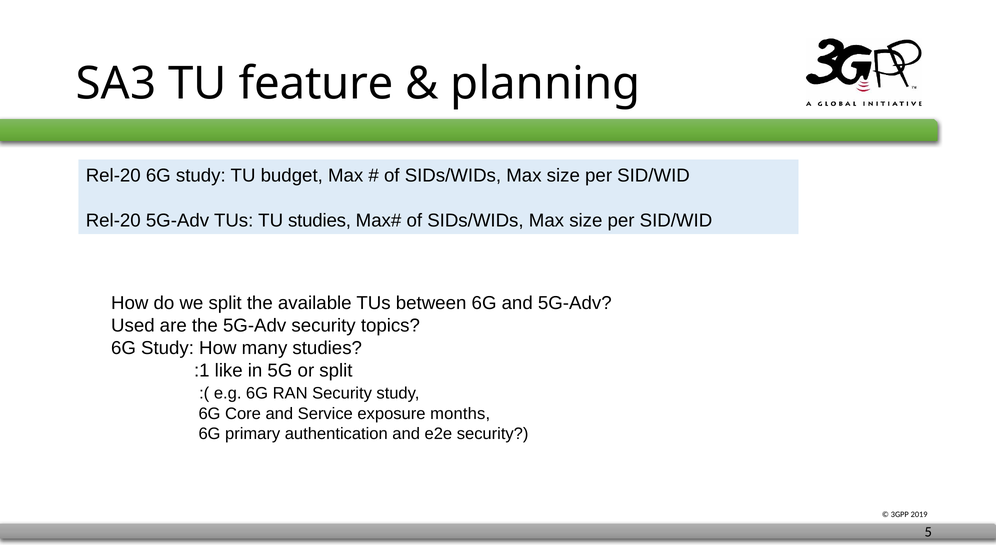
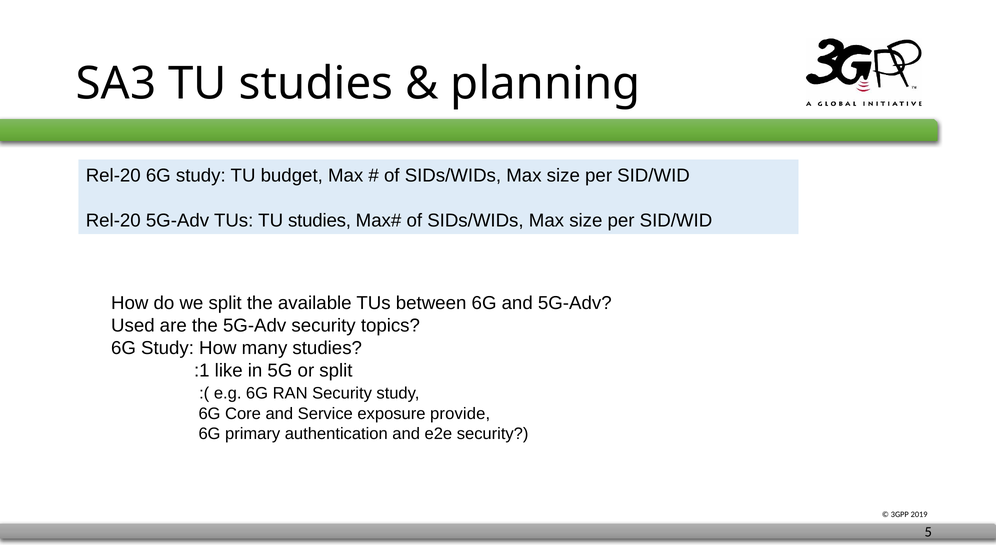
SA3 TU feature: feature -> studies (316, 84)
months: months -> provide (460, 414)
